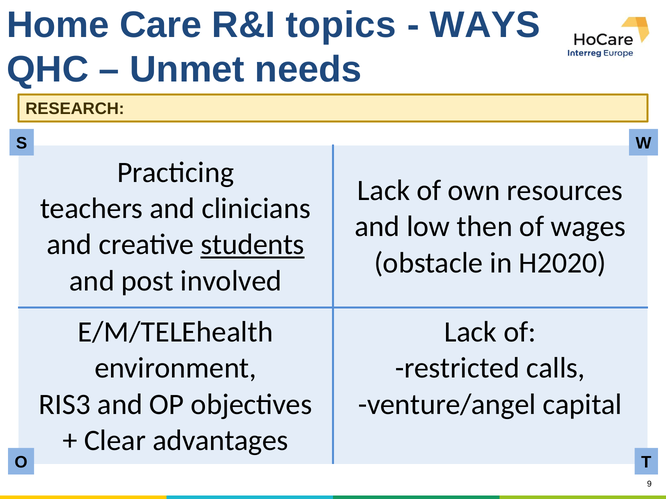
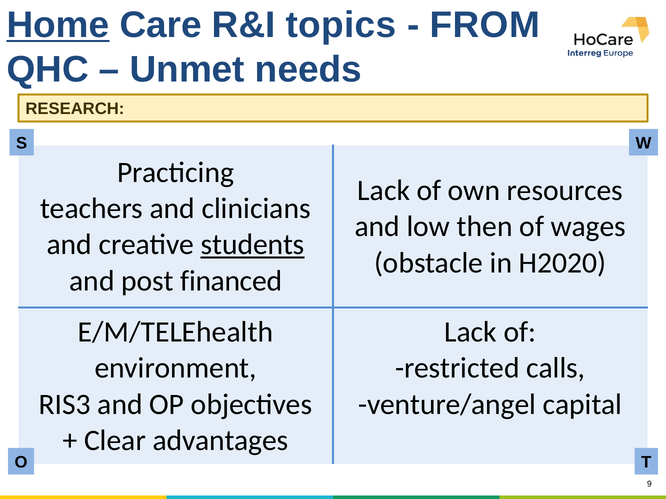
Home underline: none -> present (58, 25)
WAYS: WAYS -> FROM (485, 25)
involved: involved -> financed (231, 281)
